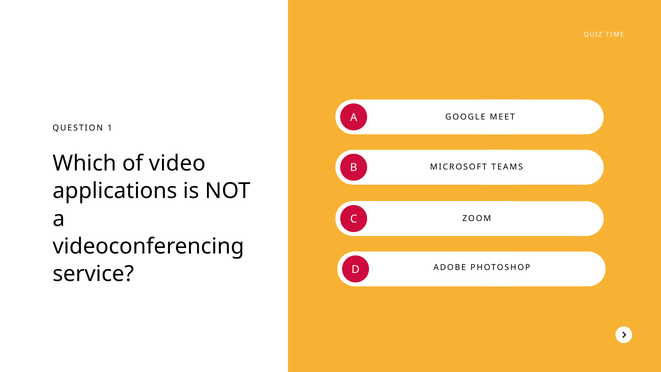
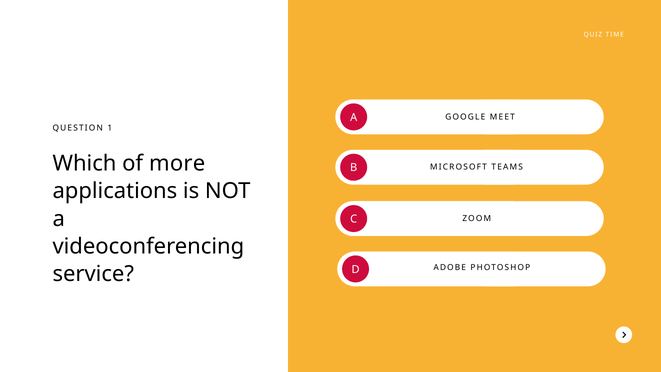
video: video -> more (177, 164)
